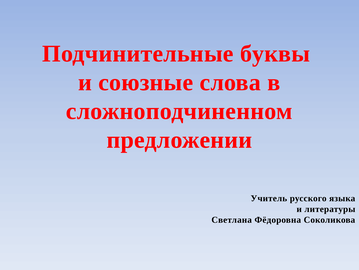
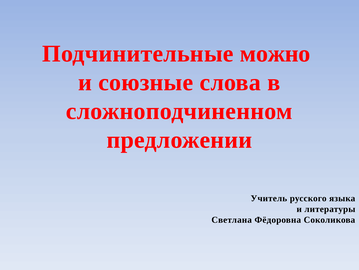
буквы: буквы -> можно (275, 53)
